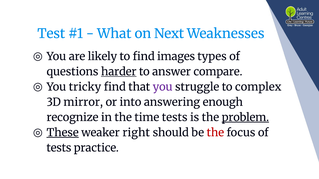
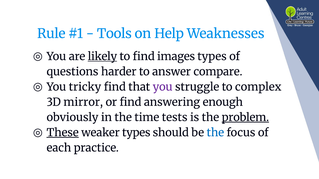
Test: Test -> Rule (51, 34)
What: What -> Tools (114, 34)
Next: Next -> Help (169, 34)
likely underline: none -> present (102, 57)
harder underline: present -> none (119, 72)
or into: into -> find (130, 102)
recognize: recognize -> obviously (72, 118)
weaker right: right -> types (136, 133)
the colour: red -> blue (215, 133)
tests: tests -> each (59, 148)
